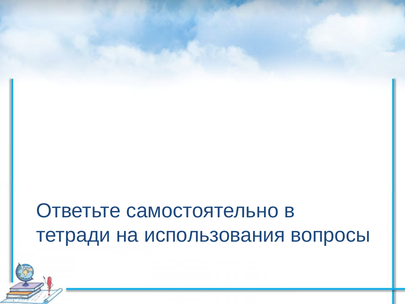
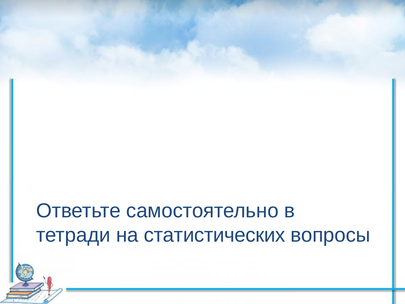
использования: использования -> статистических (215, 235)
